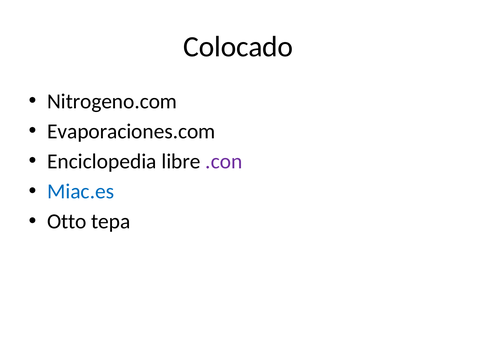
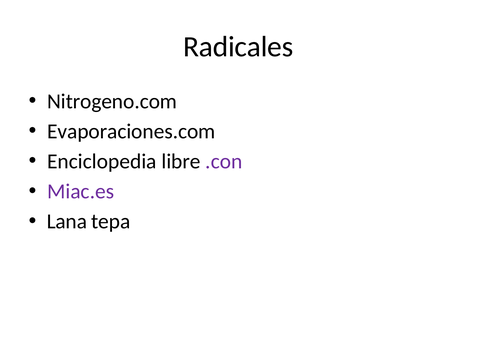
Colocado: Colocado -> Radicales (238, 47)
Miac.es colour: blue -> purple (81, 192)
Otto: Otto -> Lana (67, 222)
